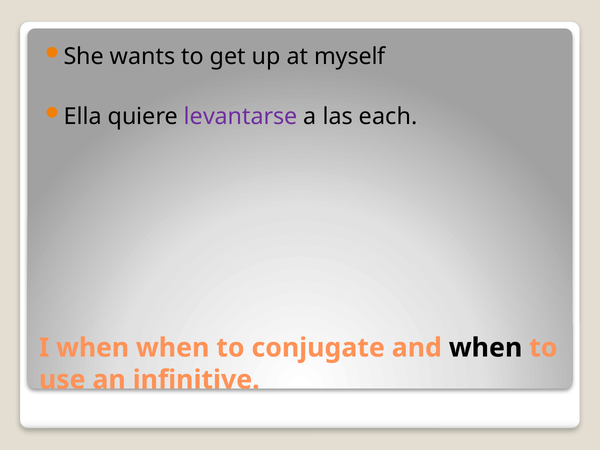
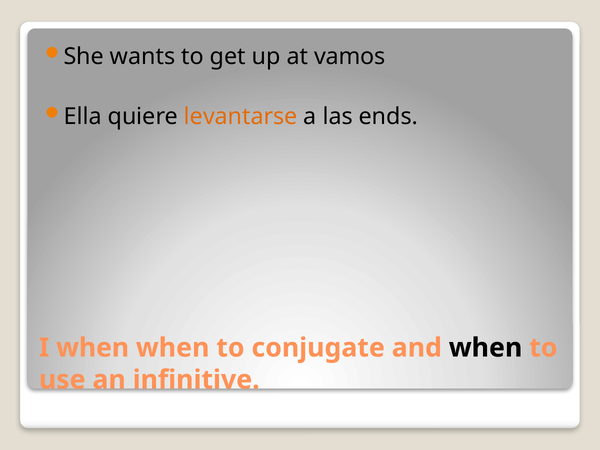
myself: myself -> vamos (350, 56)
levantarse colour: purple -> orange (241, 117)
each: each -> ends (388, 117)
